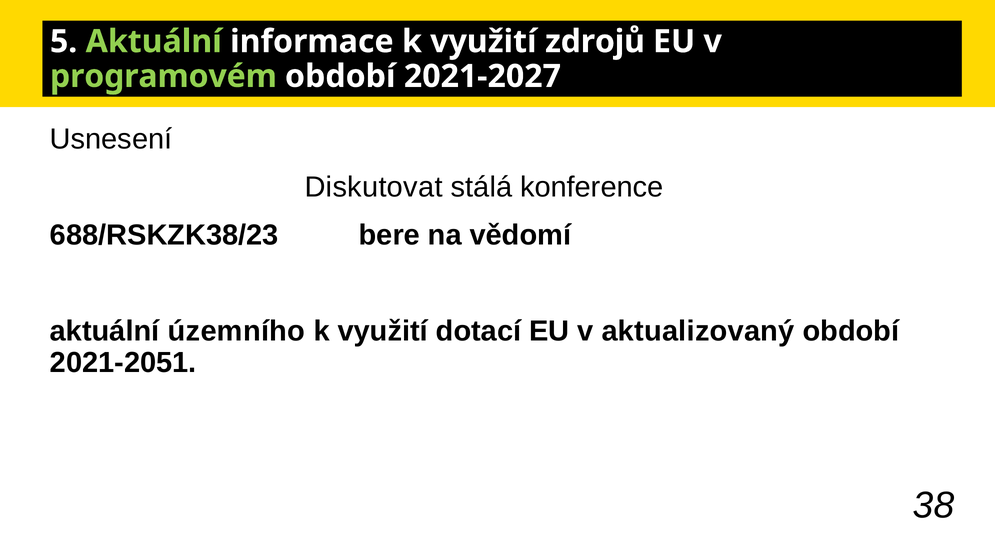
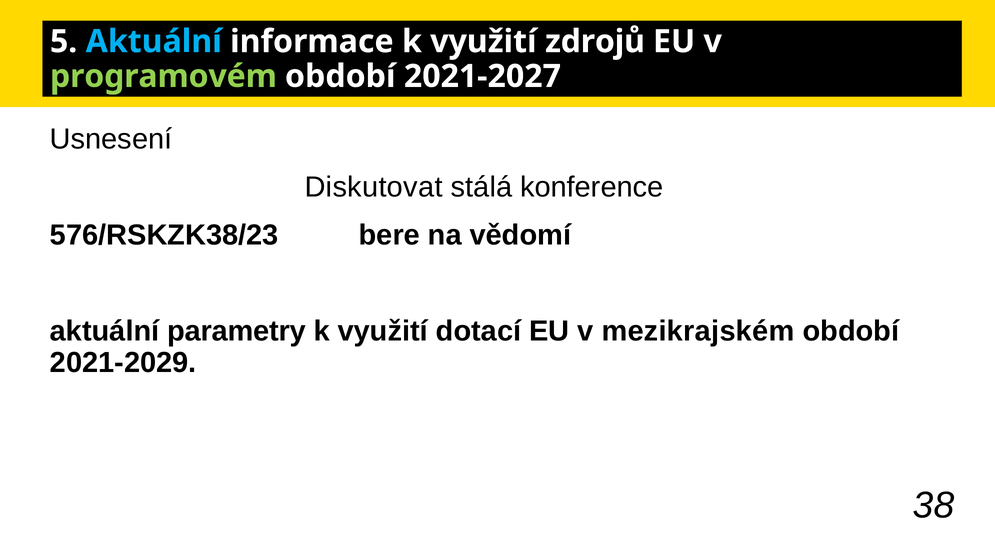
Aktuální colour: light green -> light blue (154, 42)
688/RSKZK38/23: 688/RSKZK38/23 -> 576/RSKZK38/23 (164, 235)
územního: územního -> parametry (237, 331)
aktualizovaný: aktualizovaný -> mezikrajském (698, 331)
2021-2051: 2021-2051 -> 2021-2029 (123, 362)
